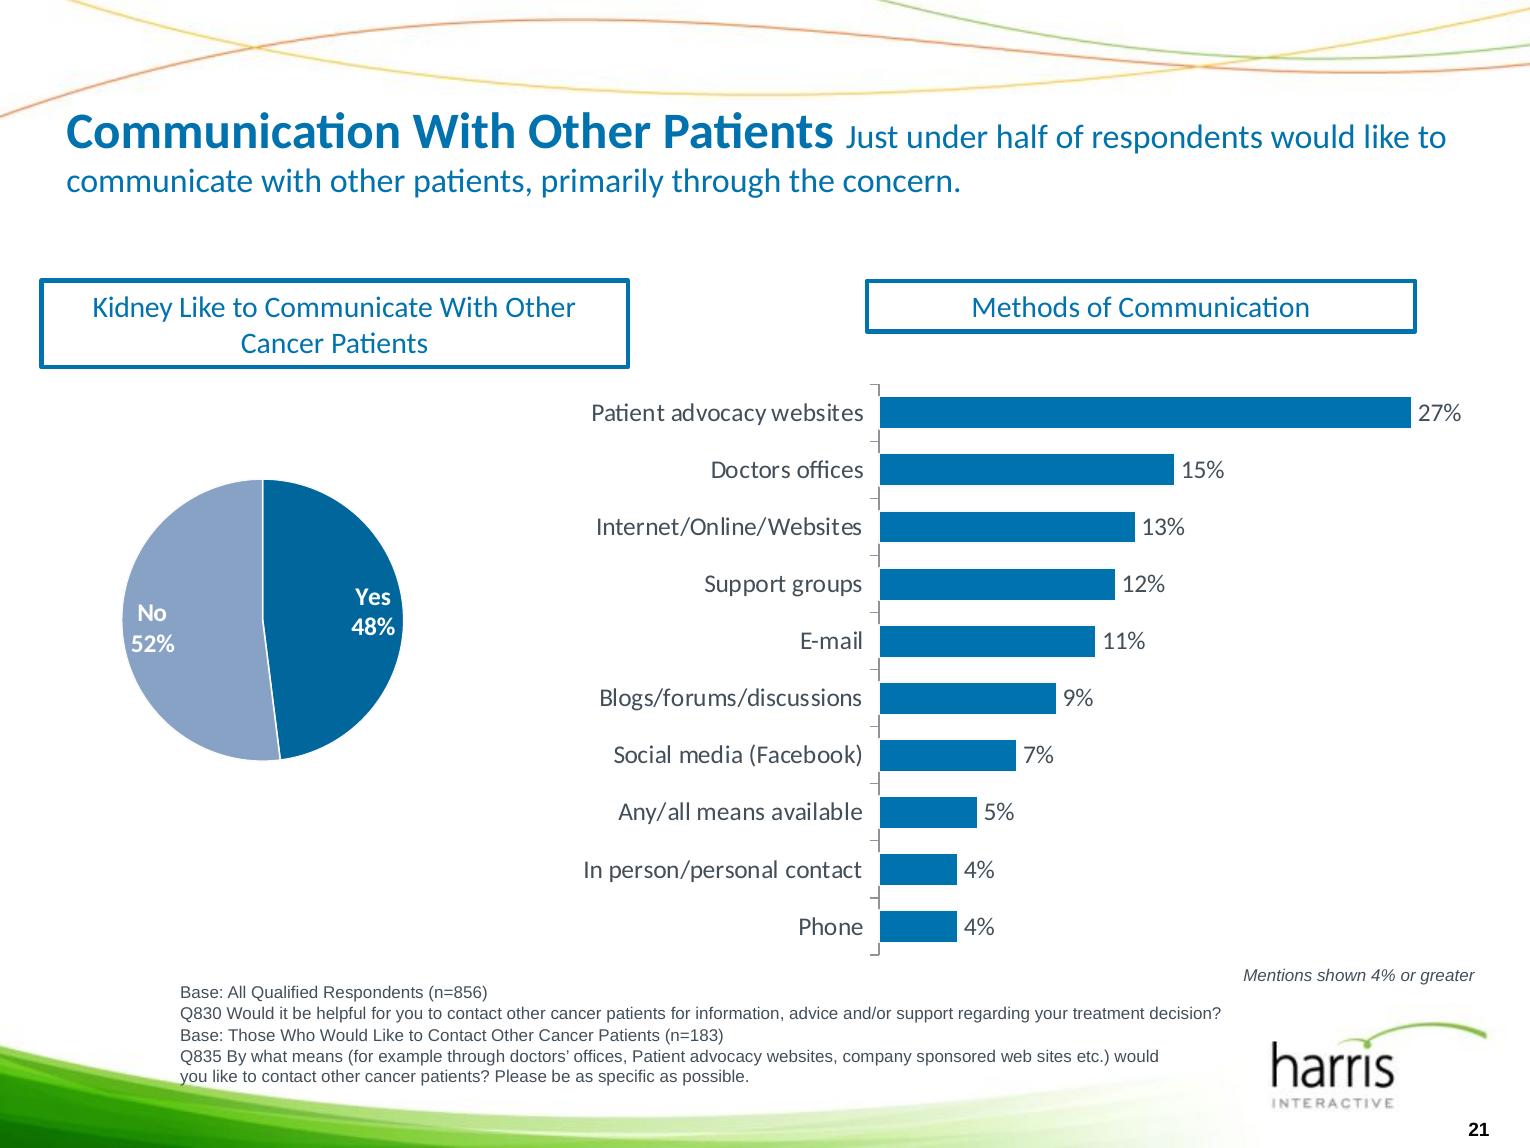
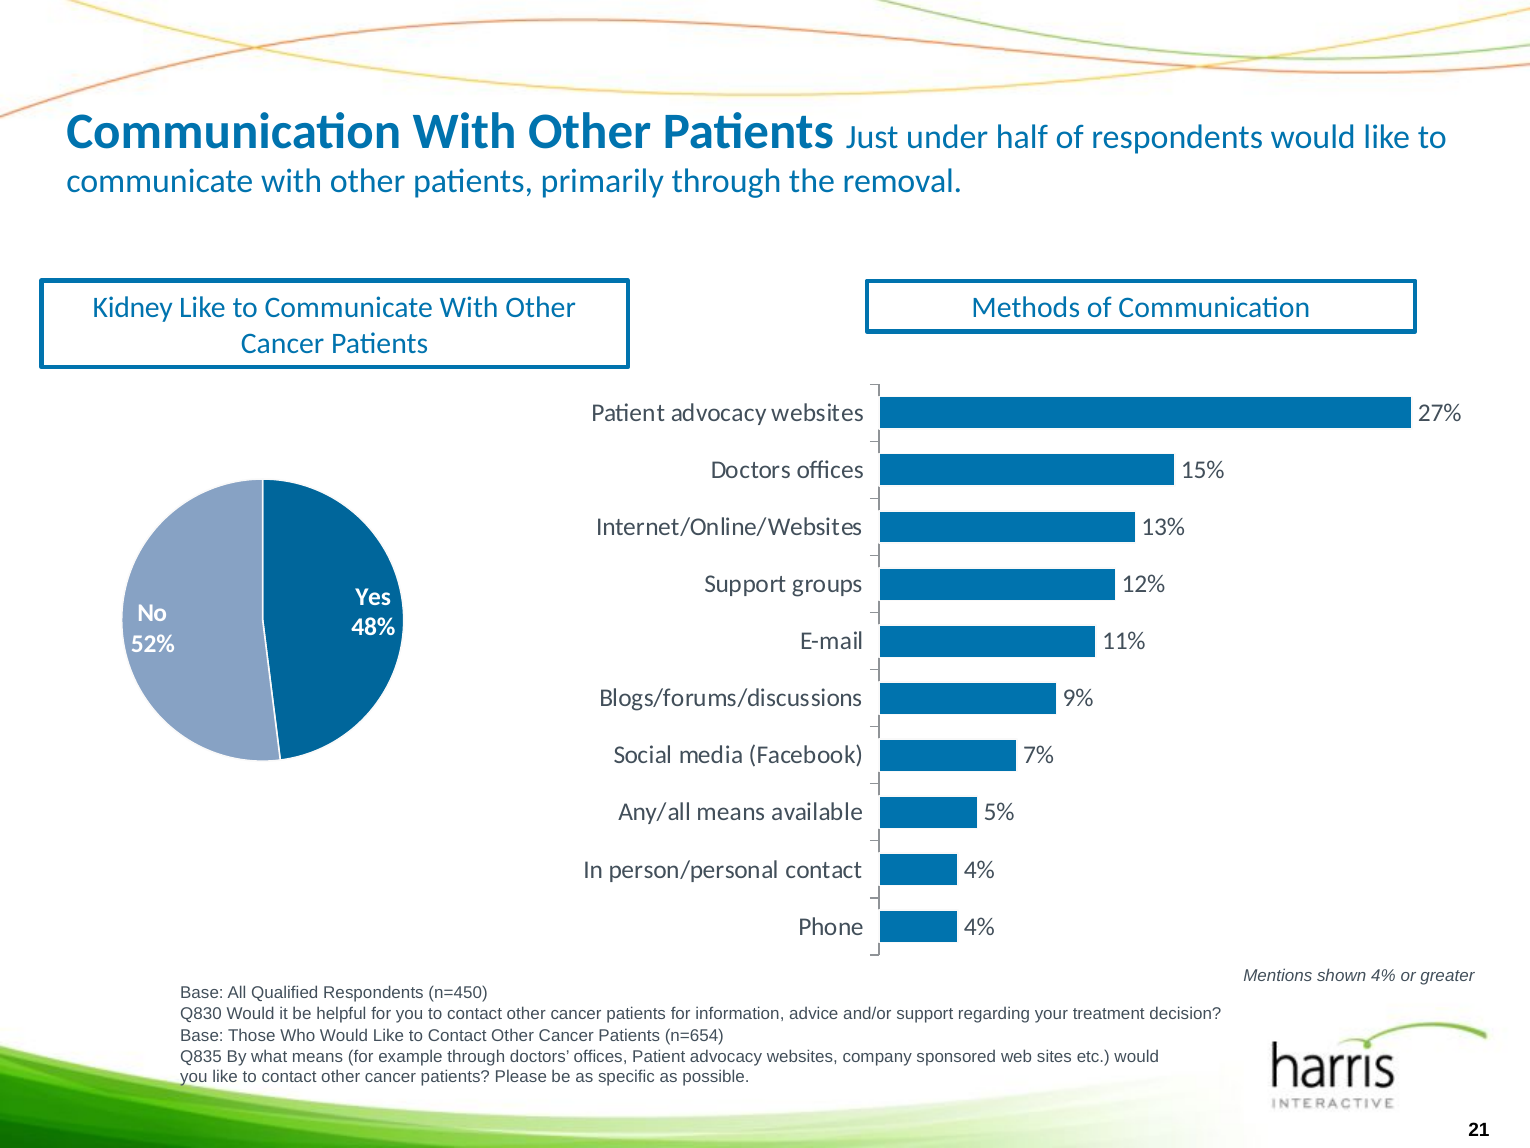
concern: concern -> removal (902, 181)
n=856: n=856 -> n=450 (458, 993)
n=183: n=183 -> n=654 (694, 1035)
